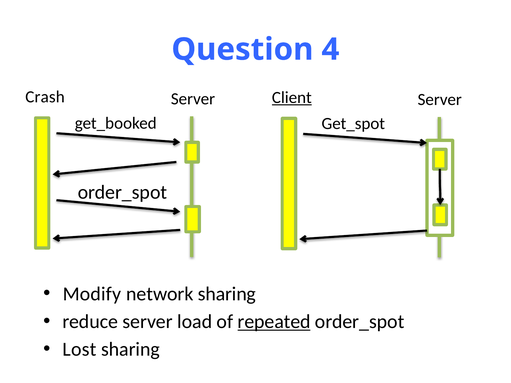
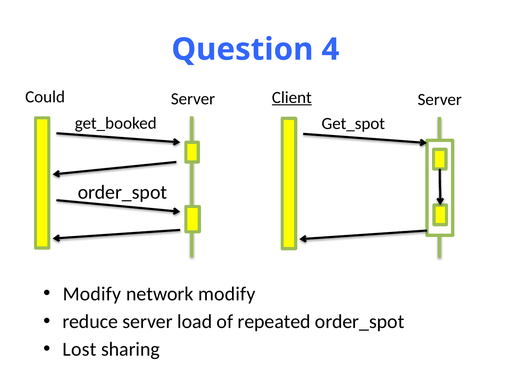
Crash: Crash -> Could (45, 97)
network sharing: sharing -> modify (227, 294)
repeated underline: present -> none (274, 322)
